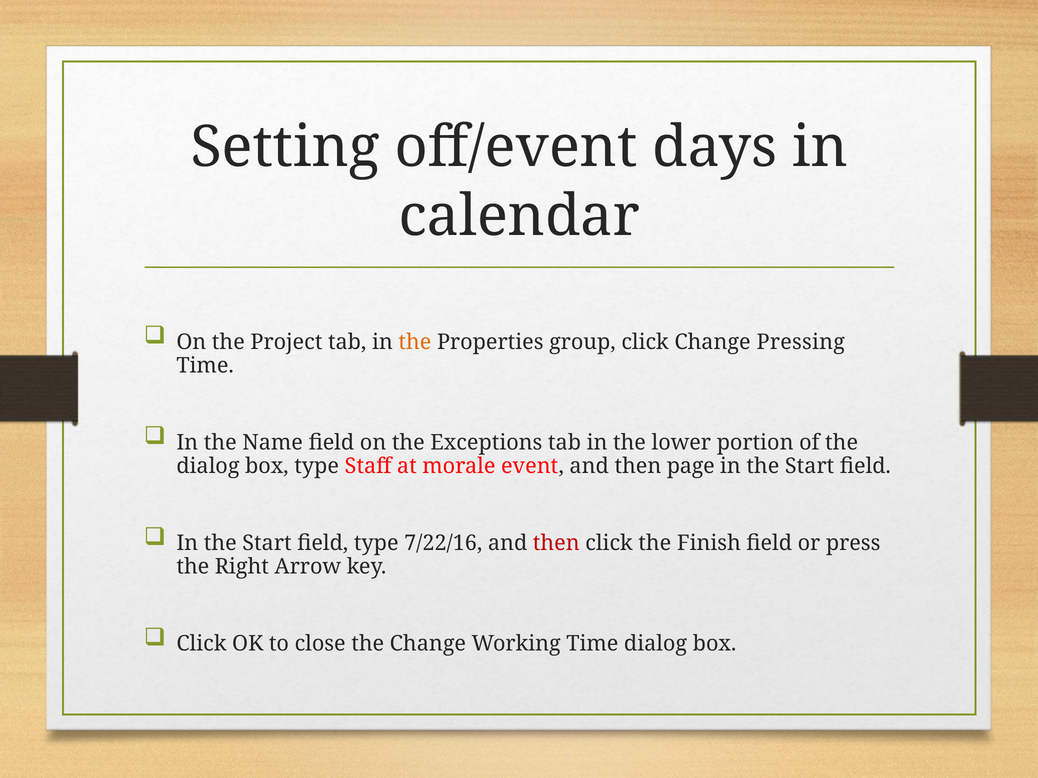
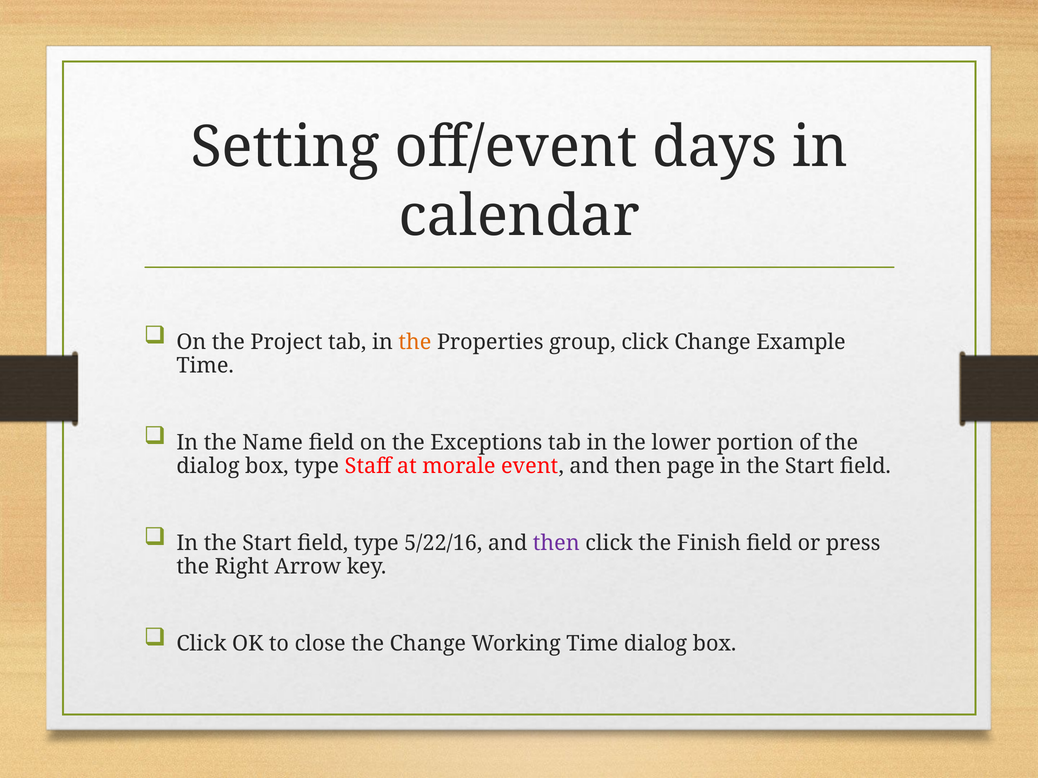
Pressing: Pressing -> Example (801, 342)
7/22/16: 7/22/16 -> 5/22/16 (443, 544)
then colour: red -> purple (556, 544)
